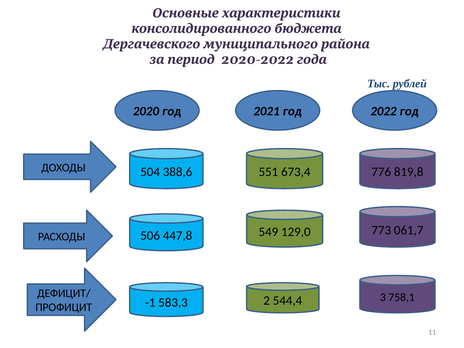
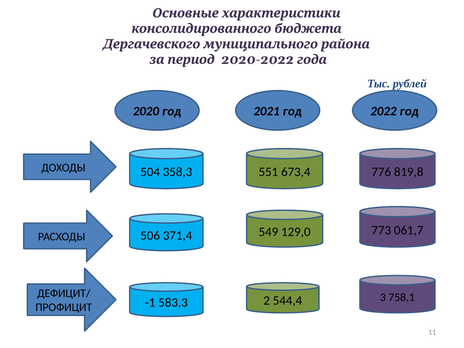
388,6: 388,6 -> 358,3 (178, 172)
447,8: 447,8 -> 371,4 (178, 235)
